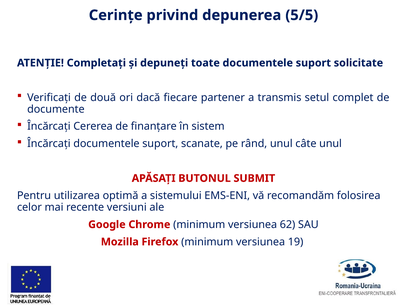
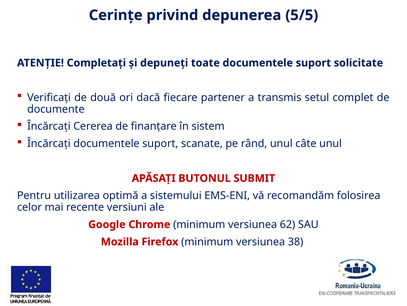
19: 19 -> 38 (296, 241)
